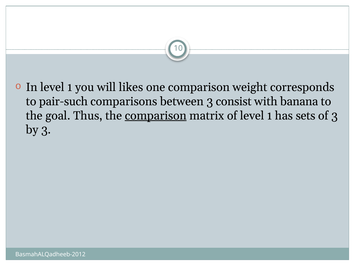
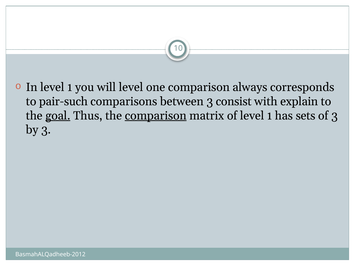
will likes: likes -> level (131, 87)
weight: weight -> always (250, 87)
banana: banana -> explain (299, 102)
goal underline: none -> present (58, 116)
